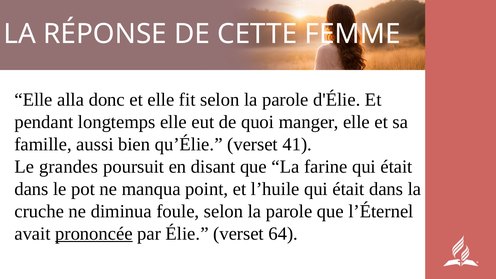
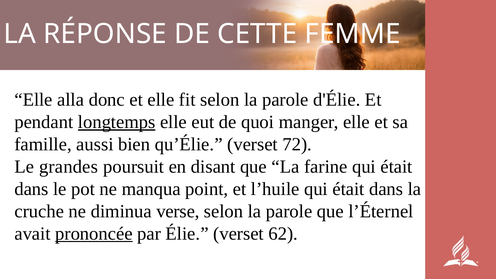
longtemps underline: none -> present (117, 122)
41: 41 -> 72 (297, 144)
foule: foule -> verse (178, 211)
64: 64 -> 62 (283, 234)
